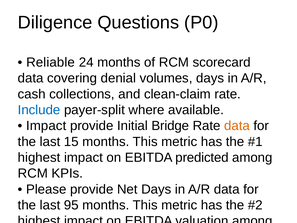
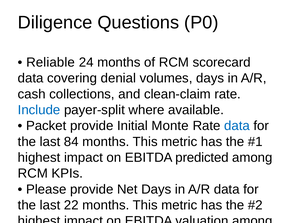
Impact: Impact -> Packet (46, 126)
Bridge: Bridge -> Monte (170, 126)
data colour: orange -> blue (237, 126)
15: 15 -> 84 (71, 142)
95: 95 -> 22 (71, 205)
